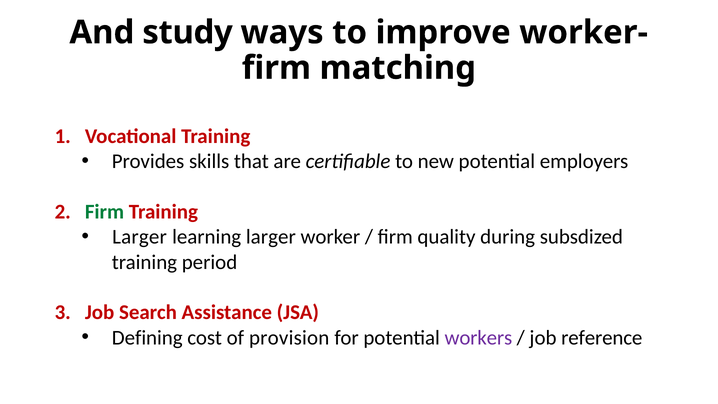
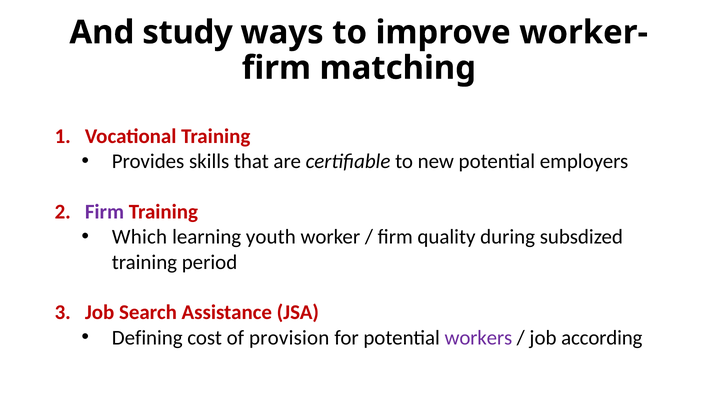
Firm colour: green -> purple (104, 212)
Larger: Larger -> Which (140, 237)
learning larger: larger -> youth (271, 237)
reference: reference -> according (602, 338)
